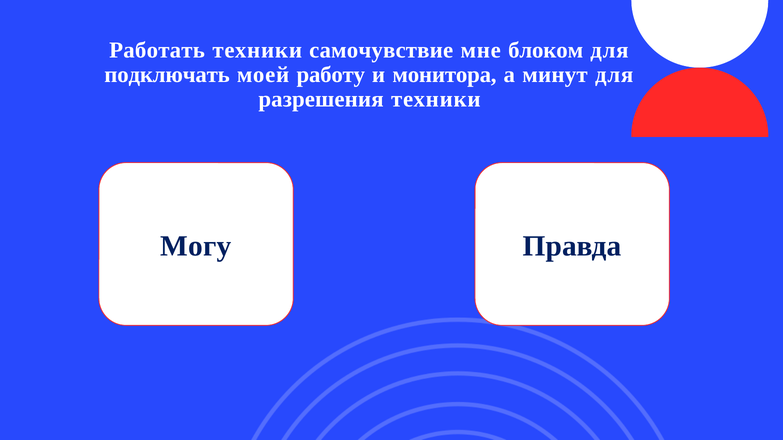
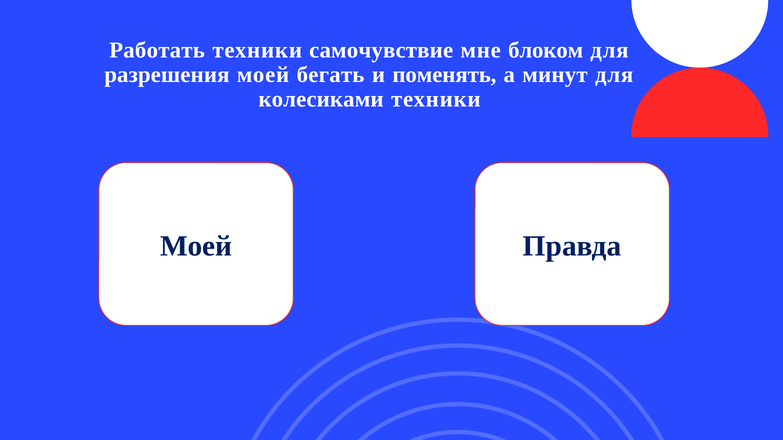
подключать: подключать -> разрешения (167, 75)
работу: работу -> бегать (331, 75)
монитора: монитора -> поменять (444, 75)
разрешения: разрешения -> колесиками (321, 100)
Могу: Могу -> Моей (196, 246)
